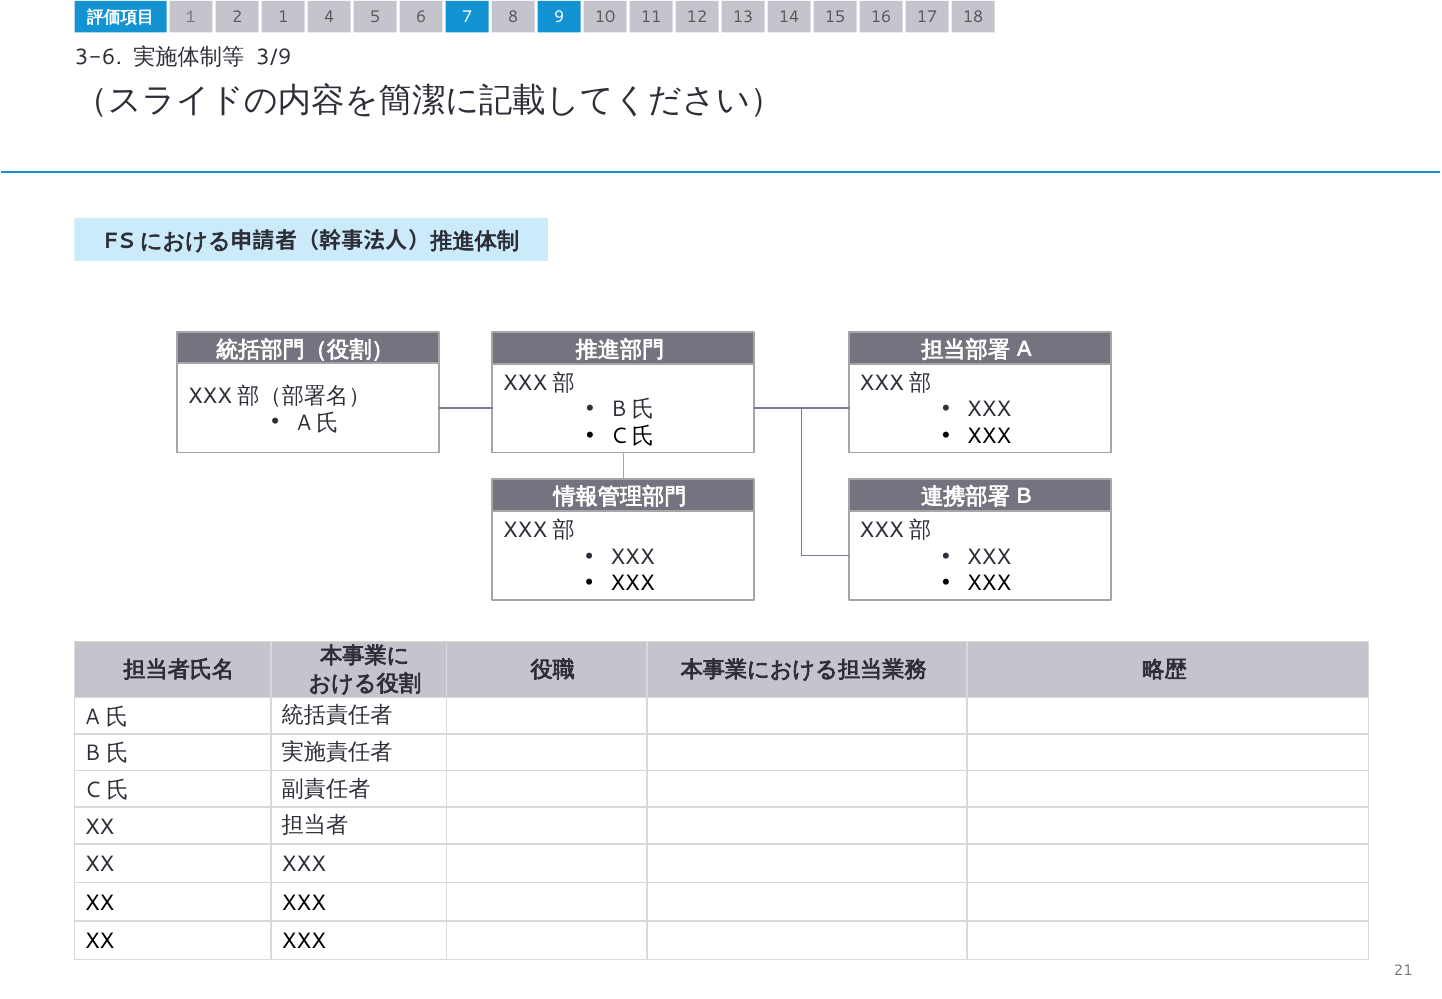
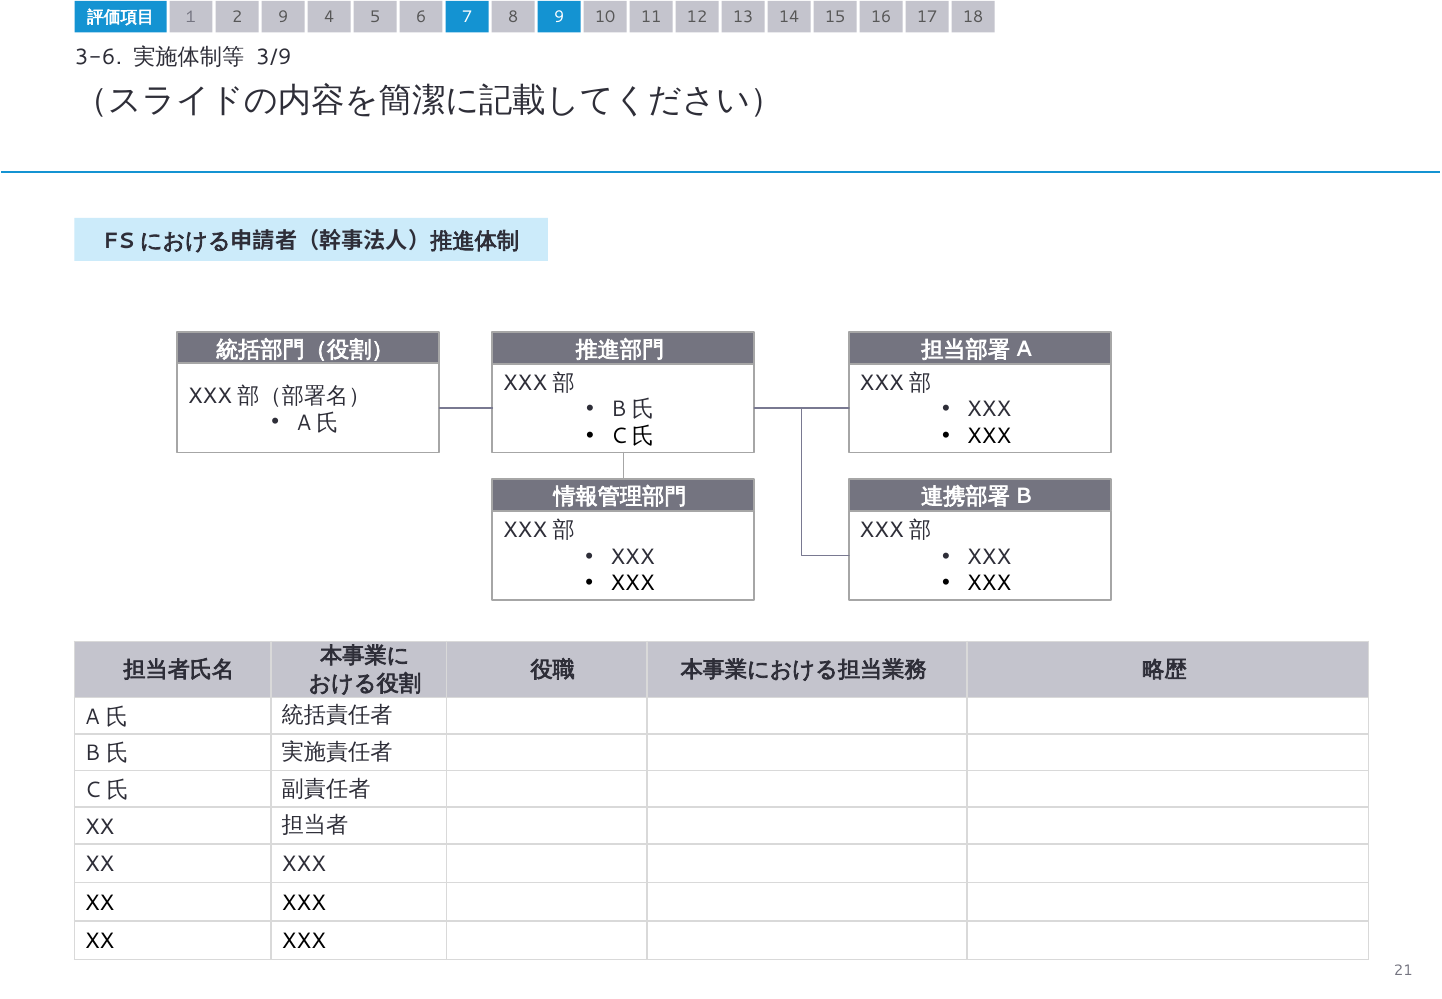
2 1: 1 -> 9 (283, 17)
